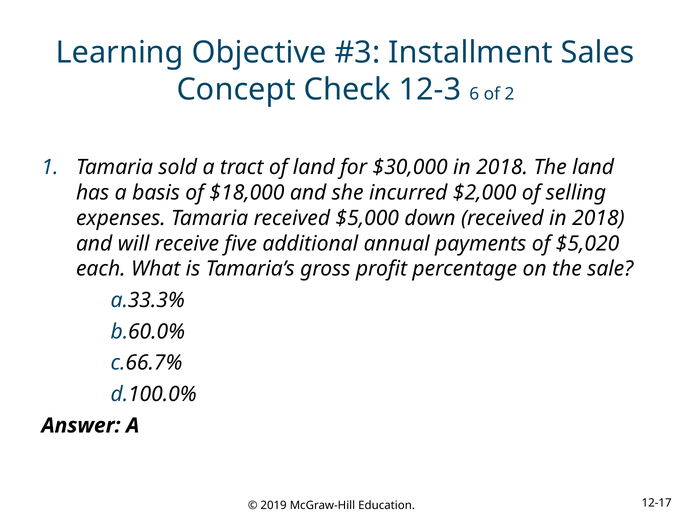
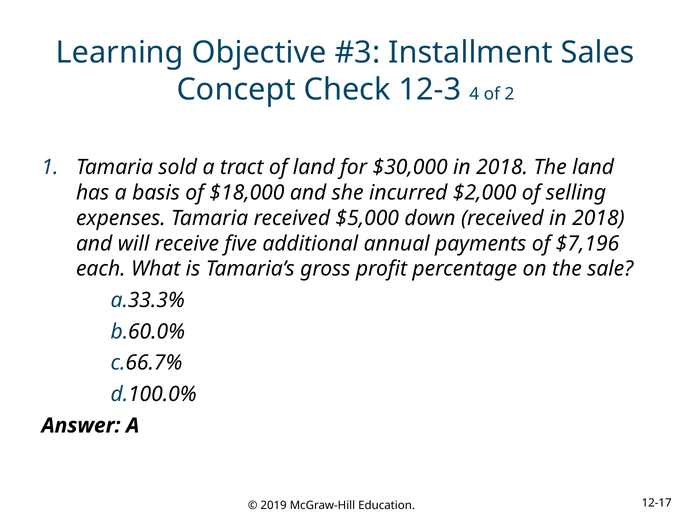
6: 6 -> 4 (474, 94)
$5,020: $5,020 -> $7,196 (588, 243)
